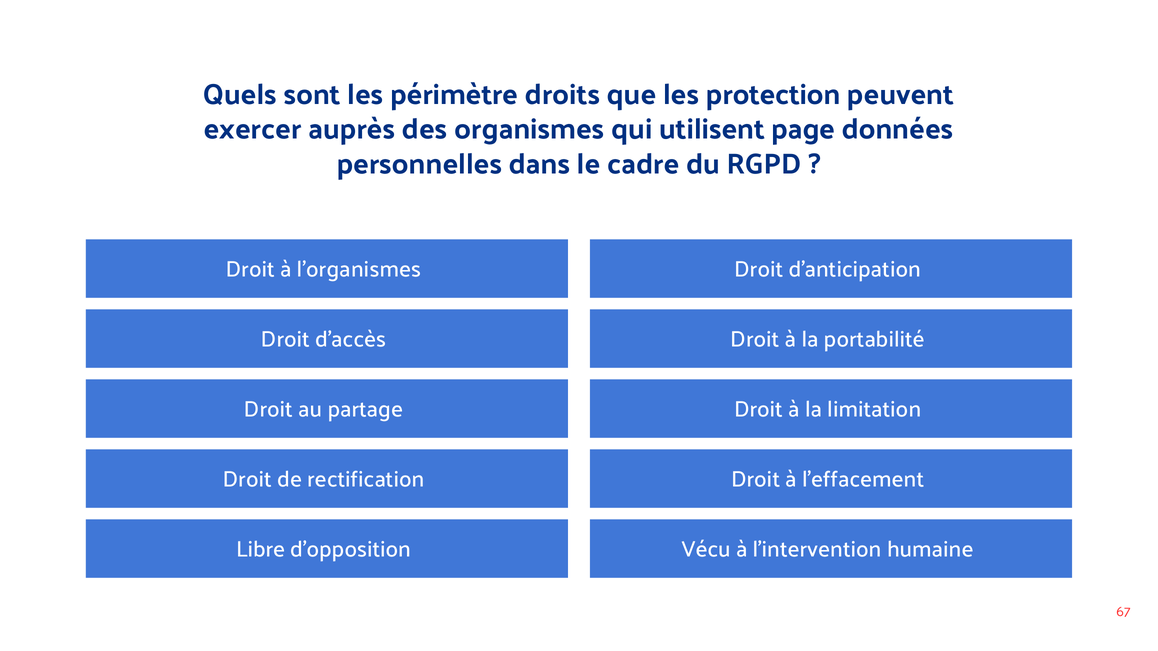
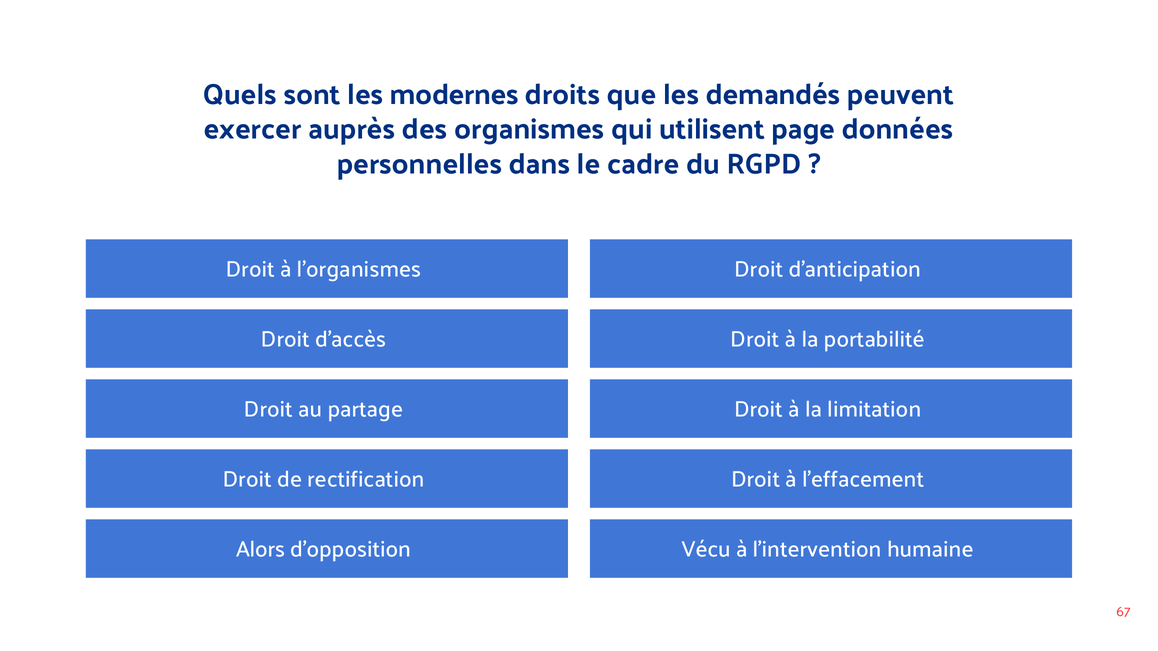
périmètre: périmètre -> modernes (454, 95)
protection: protection -> demandés (773, 95)
Libre: Libre -> Alors (261, 549)
